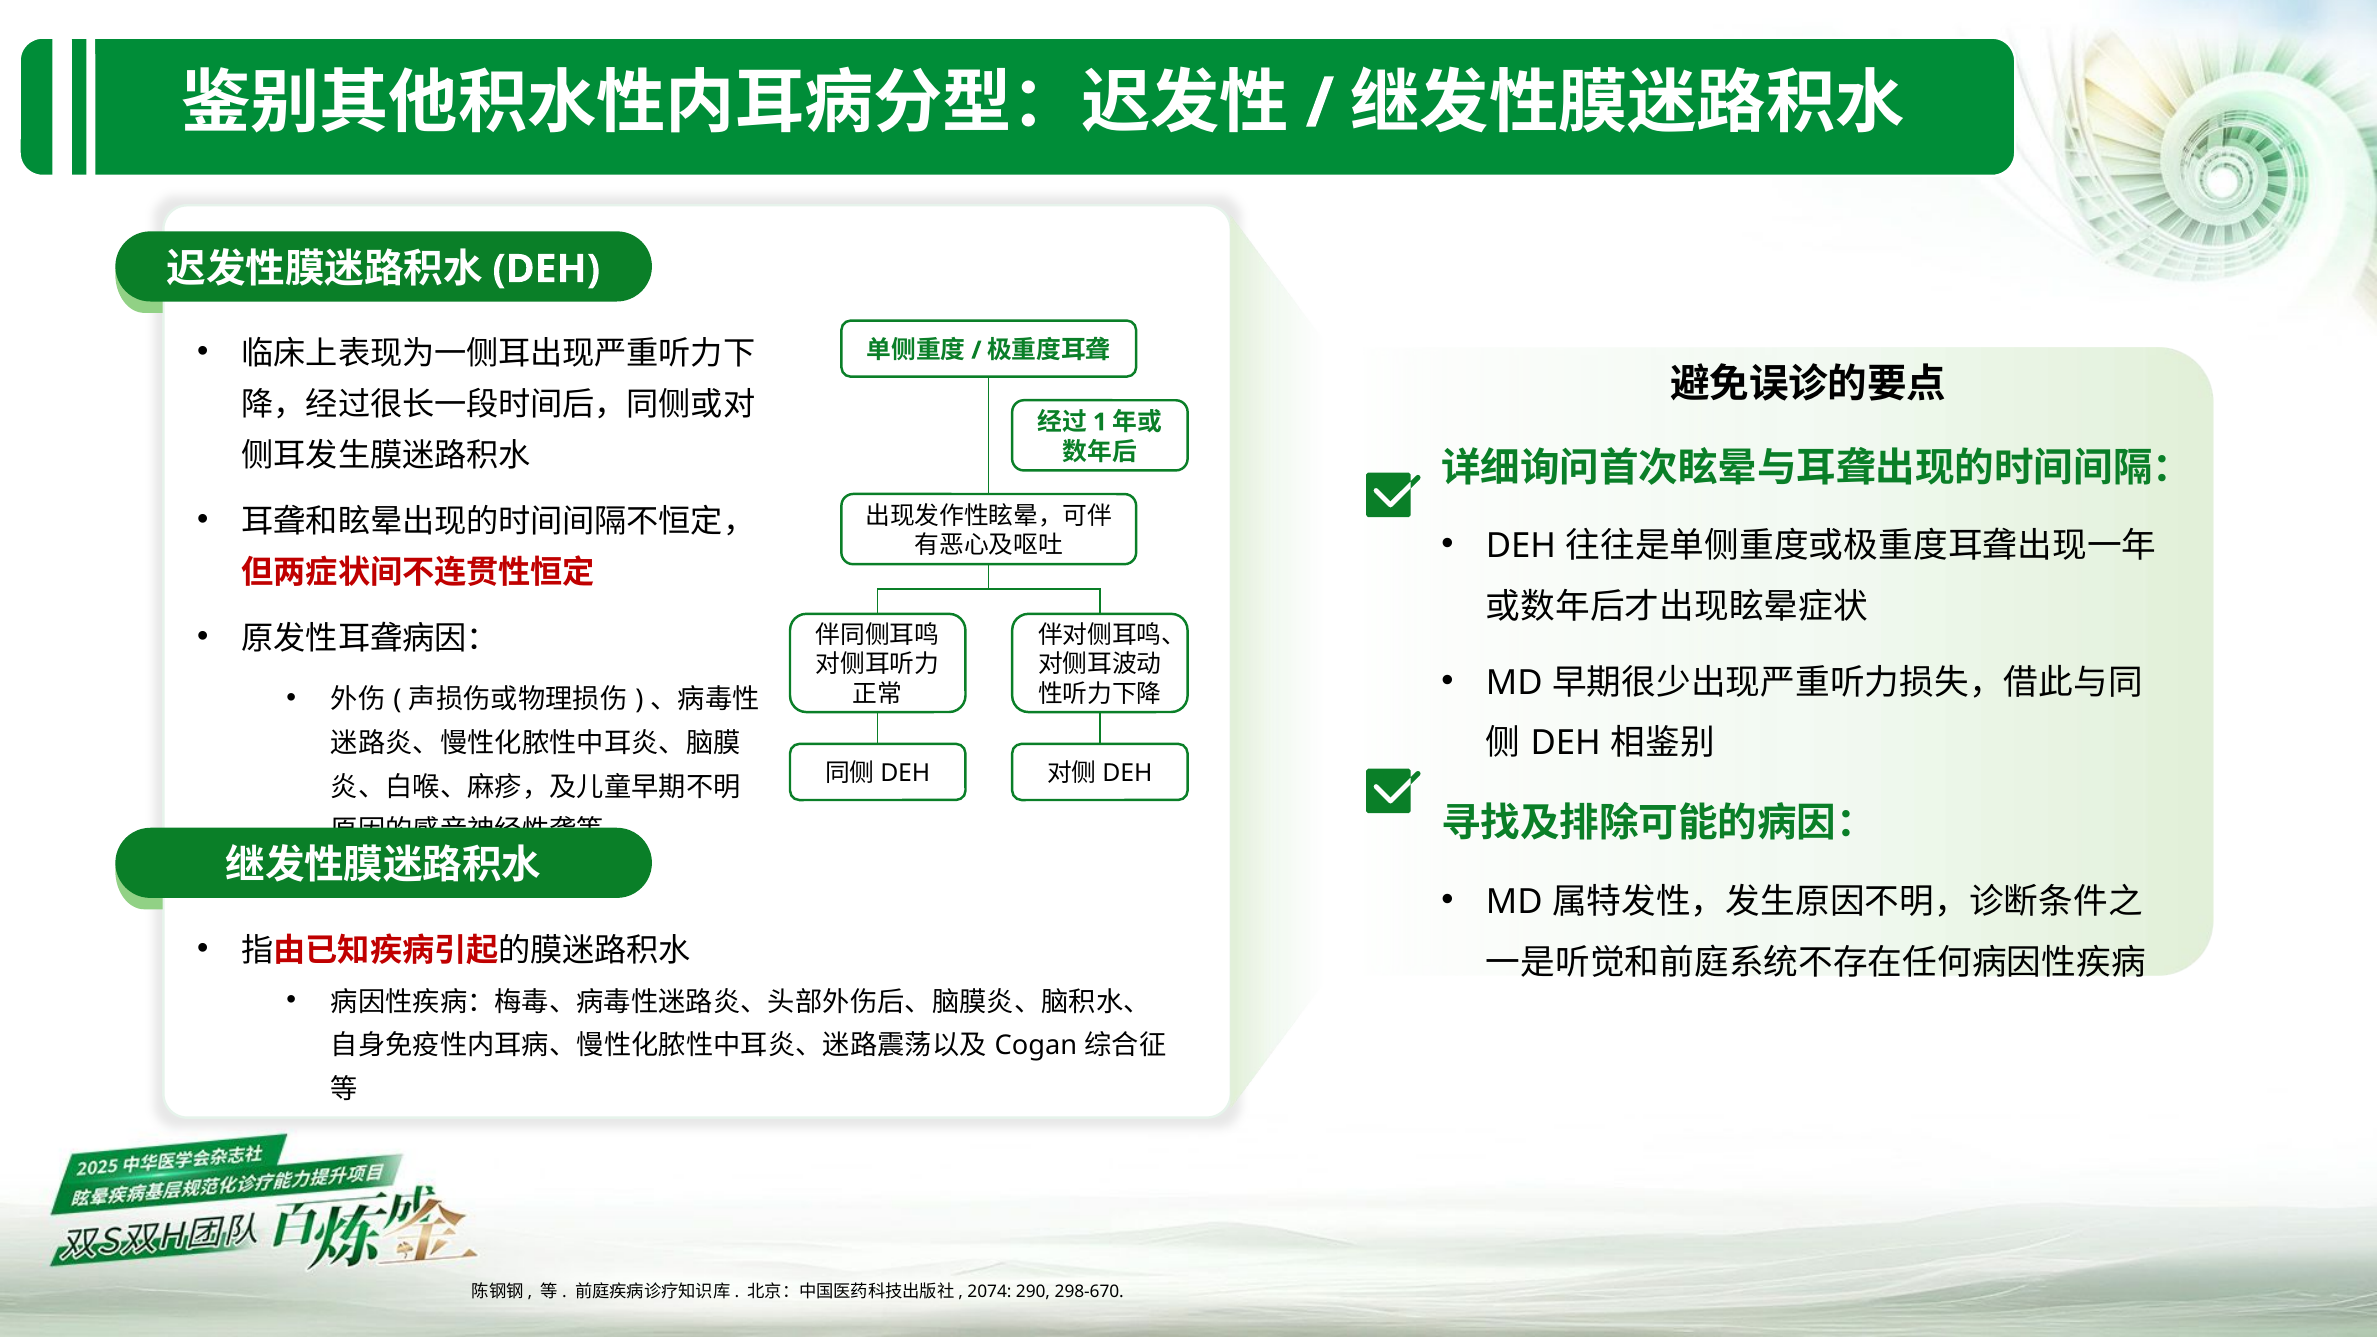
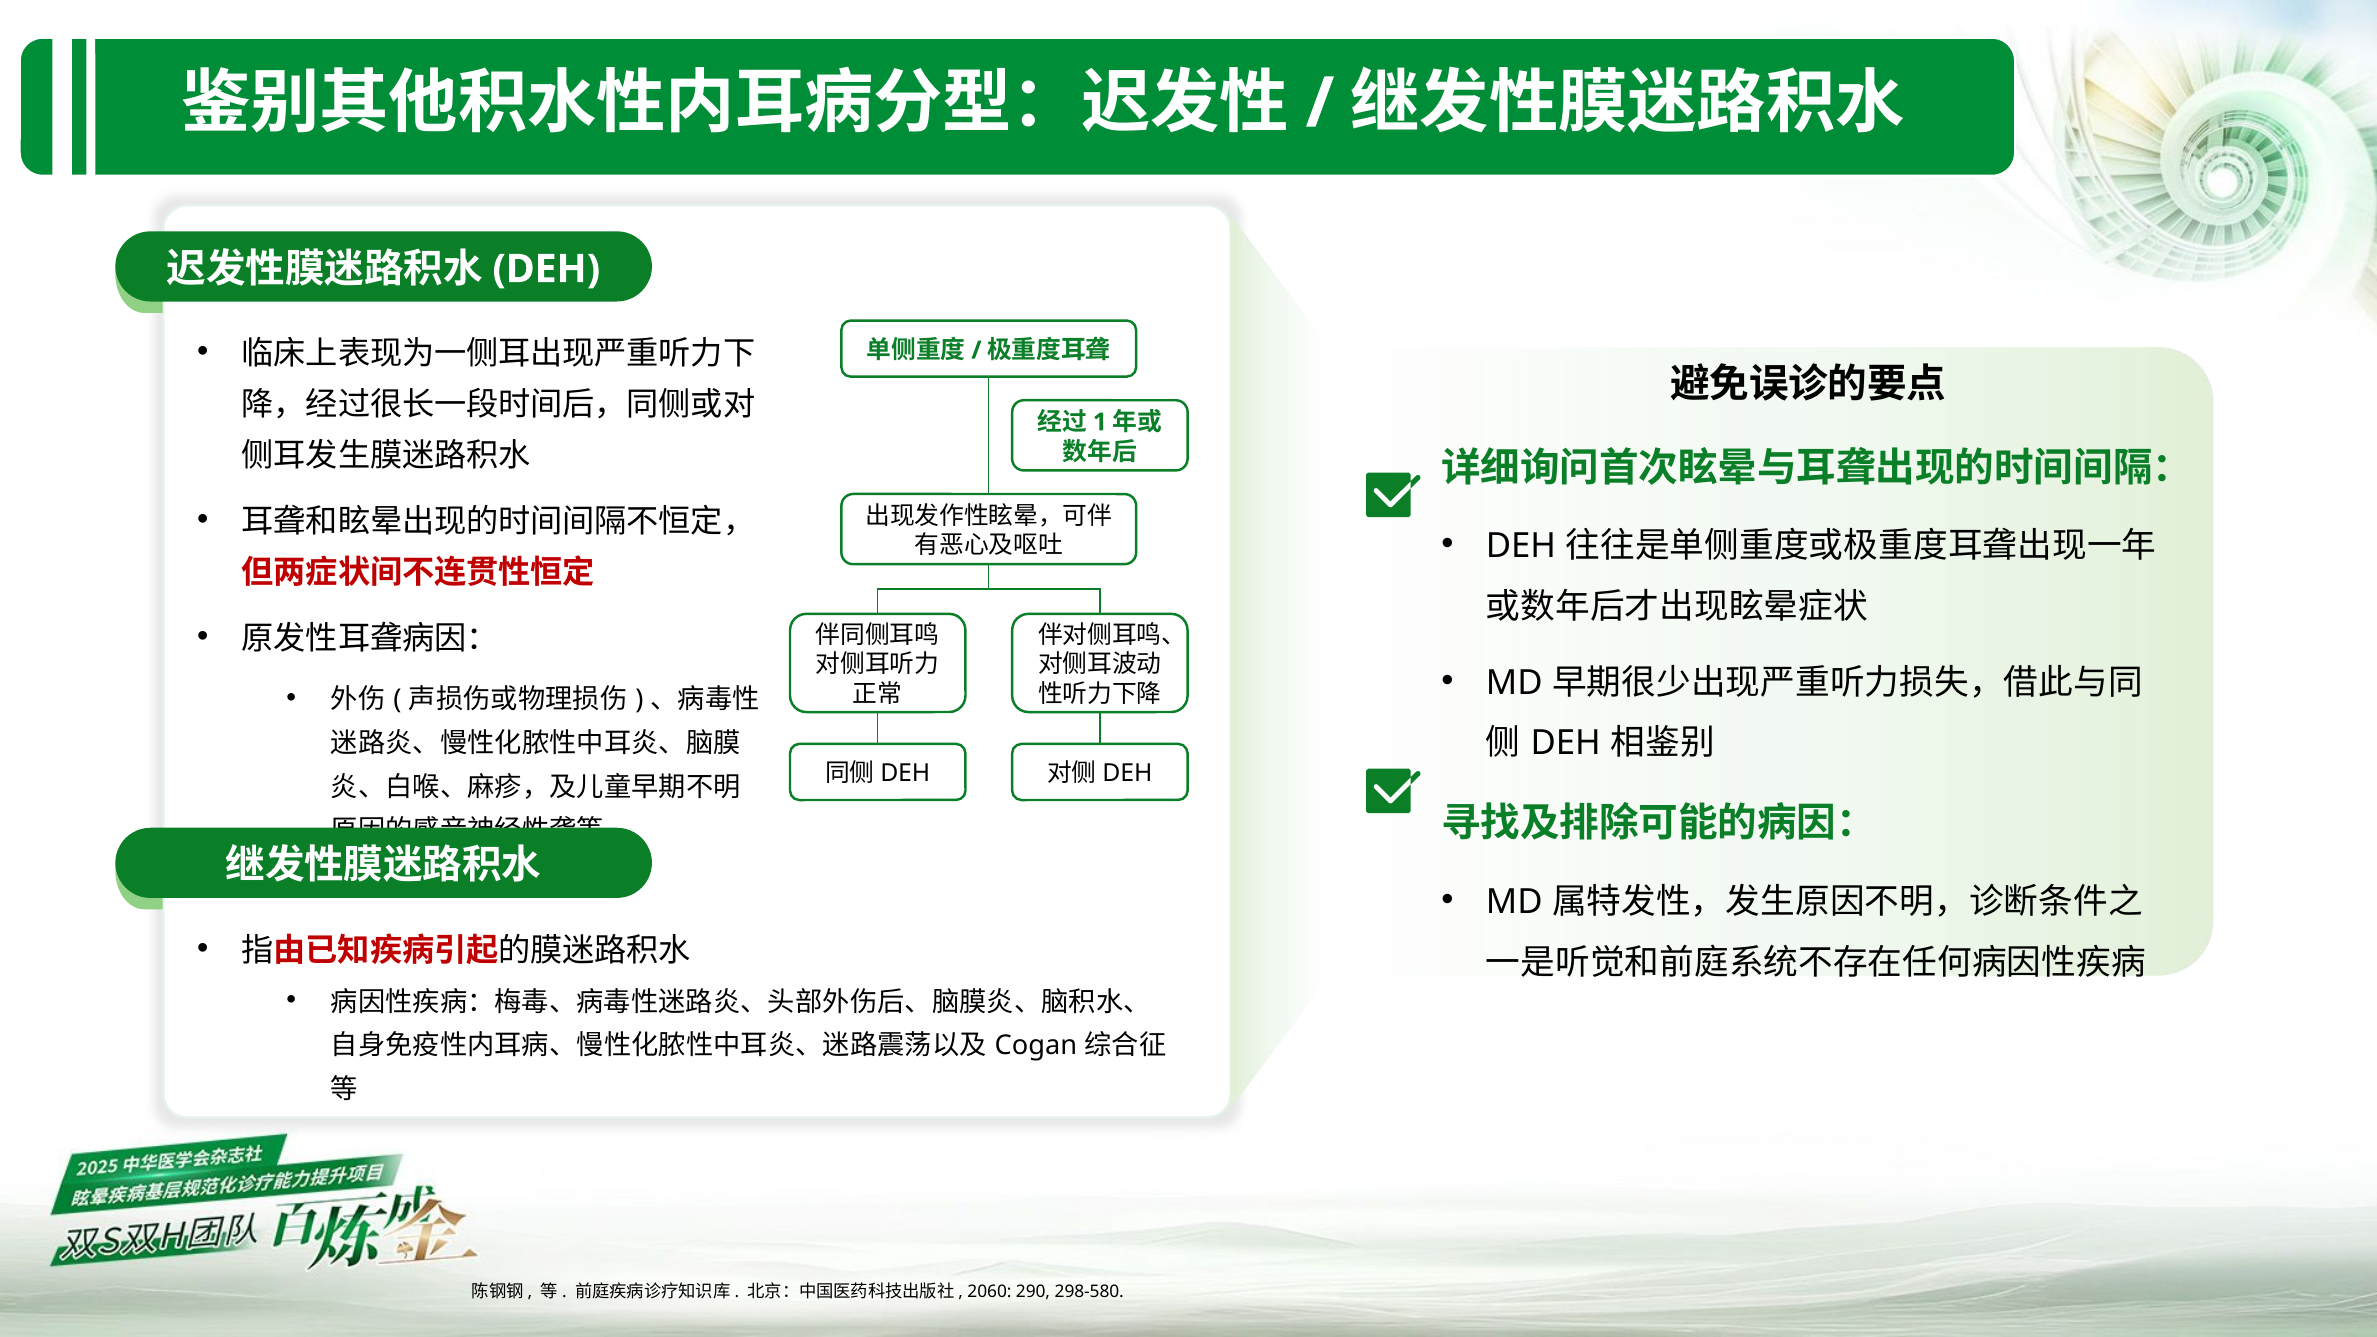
2074: 2074 -> 2060 (989, 1292)
298-670: 298-670 -> 298-580 (1089, 1292)
